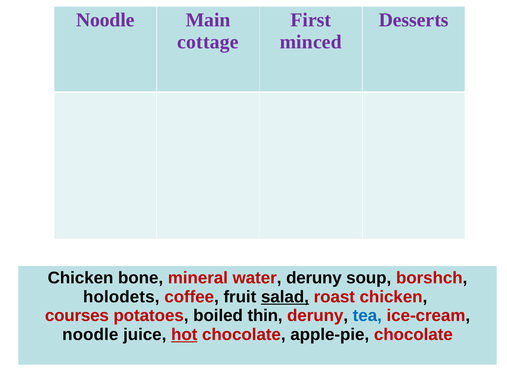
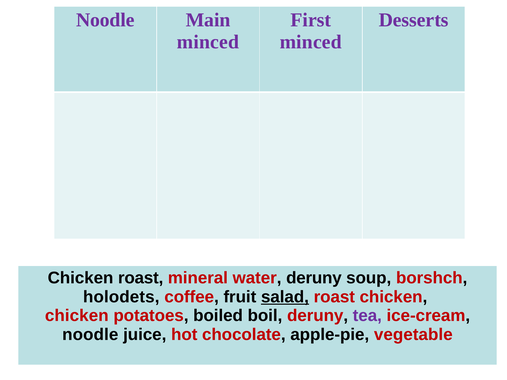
cottage: cottage -> minced (208, 42)
Chicken bone: bone -> roast (141, 278)
courses: courses -> chicken (77, 316)
thin: thin -> boil (265, 316)
tea colour: blue -> purple (367, 316)
hot underline: present -> none (184, 335)
apple-pie chocolate: chocolate -> vegetable (413, 335)
